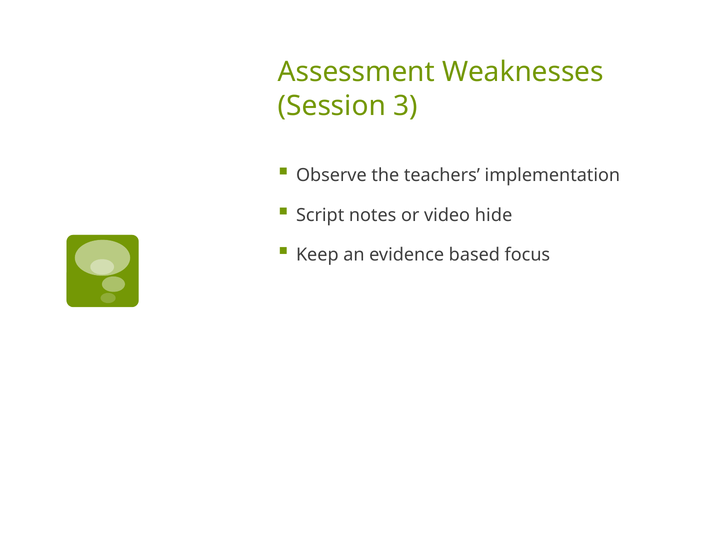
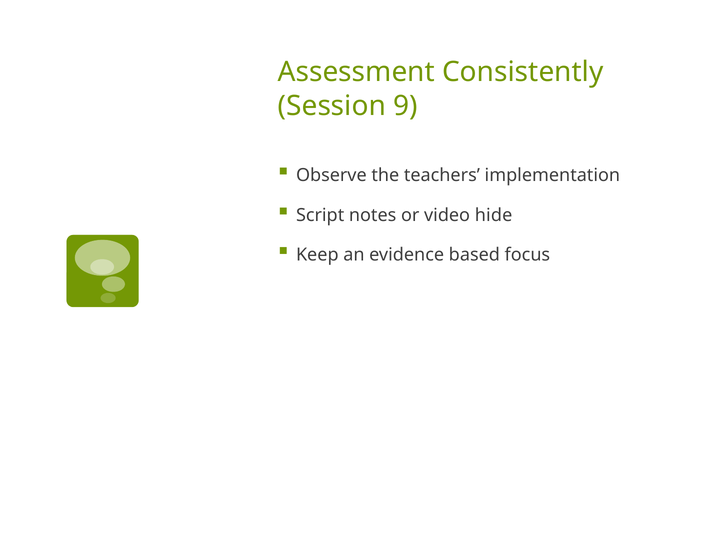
Weaknesses: Weaknesses -> Consistently (523, 72)
3: 3 -> 9 (405, 106)
